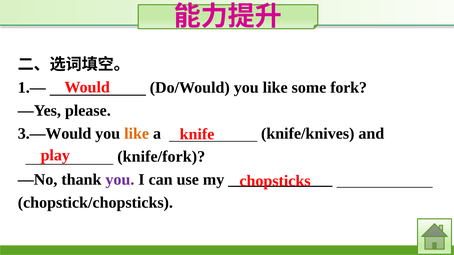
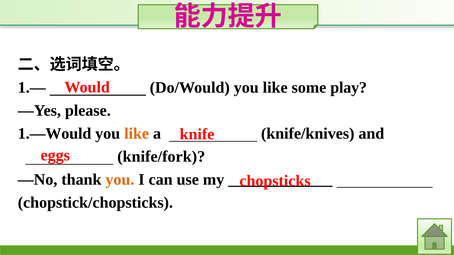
fork: fork -> play (349, 88)
3.—Would: 3.—Would -> 1.—Would (55, 134)
play: play -> eggs (55, 155)
you colour: purple -> orange (120, 180)
